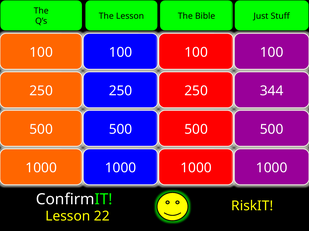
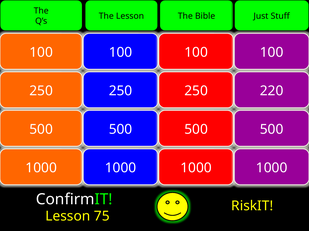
344: 344 -> 220 (272, 91)
22: 22 -> 75 (102, 217)
